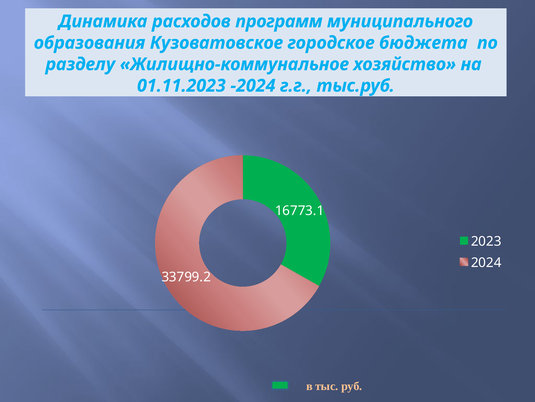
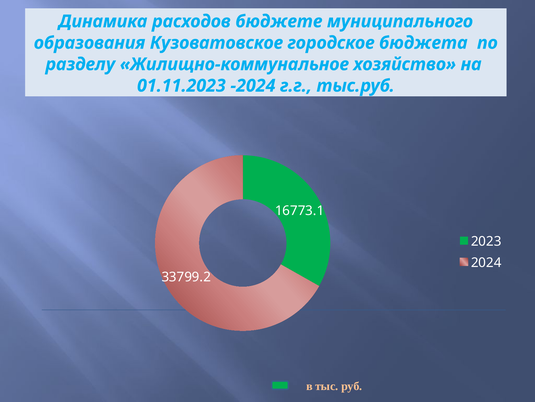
программ: программ -> бюджете (279, 21)
